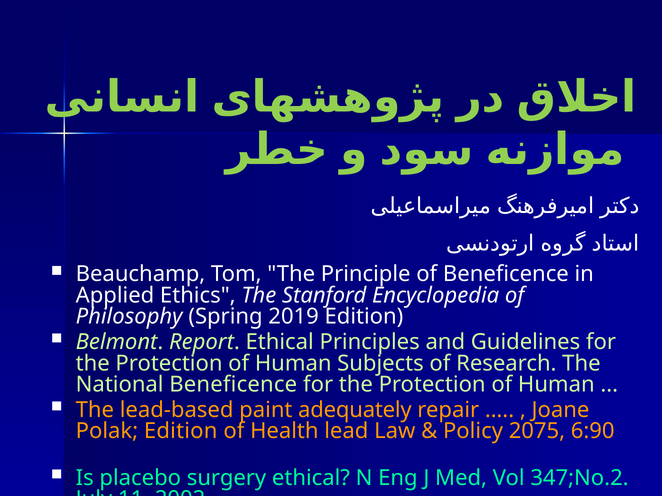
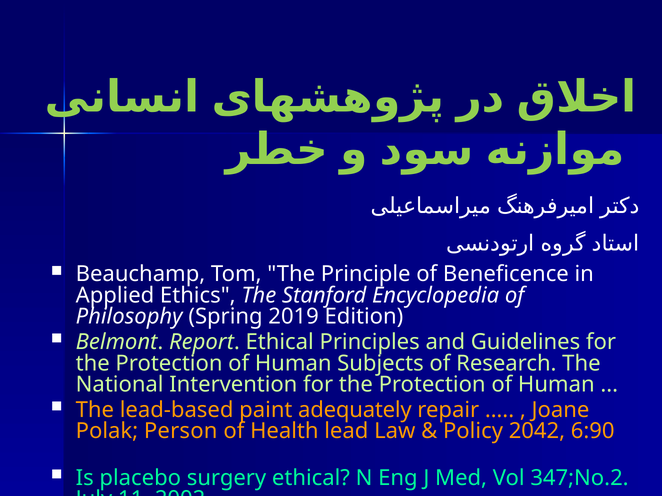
National Beneficence: Beneficence -> Intervention (233, 385)
Polak Edition: Edition -> Person (181, 432)
2075: 2075 -> 2042 (537, 432)
